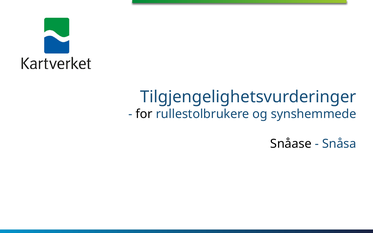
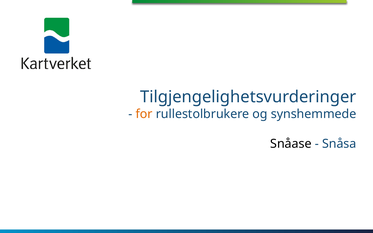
for colour: black -> orange (144, 114)
